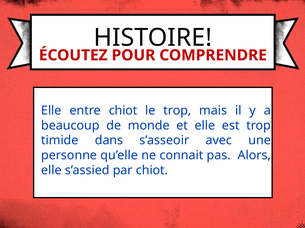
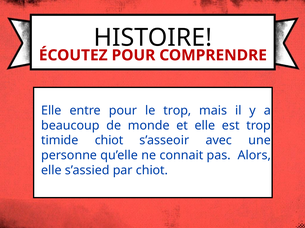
entre chiot: chiot -> pour (123, 111)
timide dans: dans -> chiot (109, 141)
